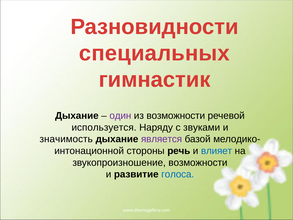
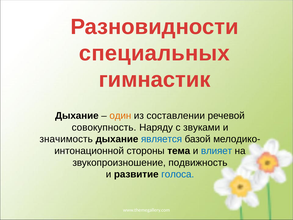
один colour: purple -> orange (120, 116)
из возможности: возможности -> составлении (176, 116)
используется: используется -> совокупность (104, 127)
является colour: purple -> blue (162, 139)
речь: речь -> тема (179, 151)
звукопроизношение возможности: возможности -> подвижность (198, 162)
